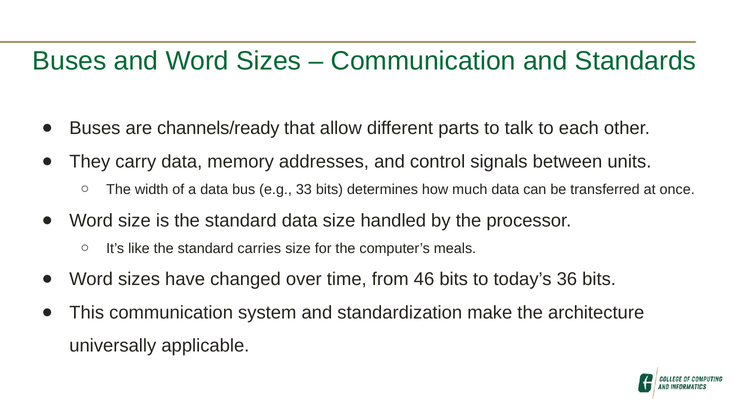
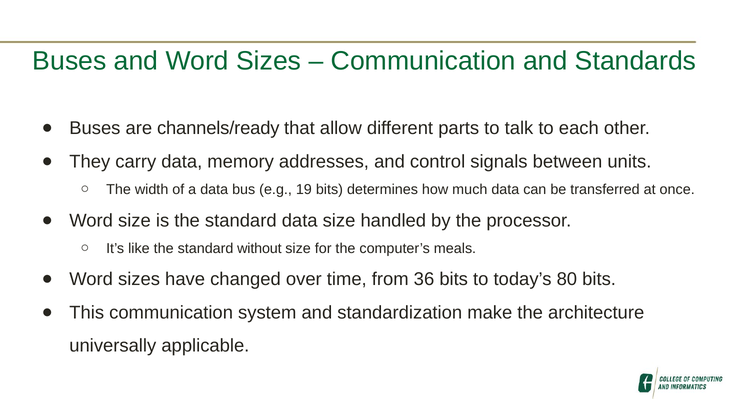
33: 33 -> 19 (304, 190)
carries: carries -> without (259, 249)
46: 46 -> 36 (424, 280)
36: 36 -> 80 (567, 280)
